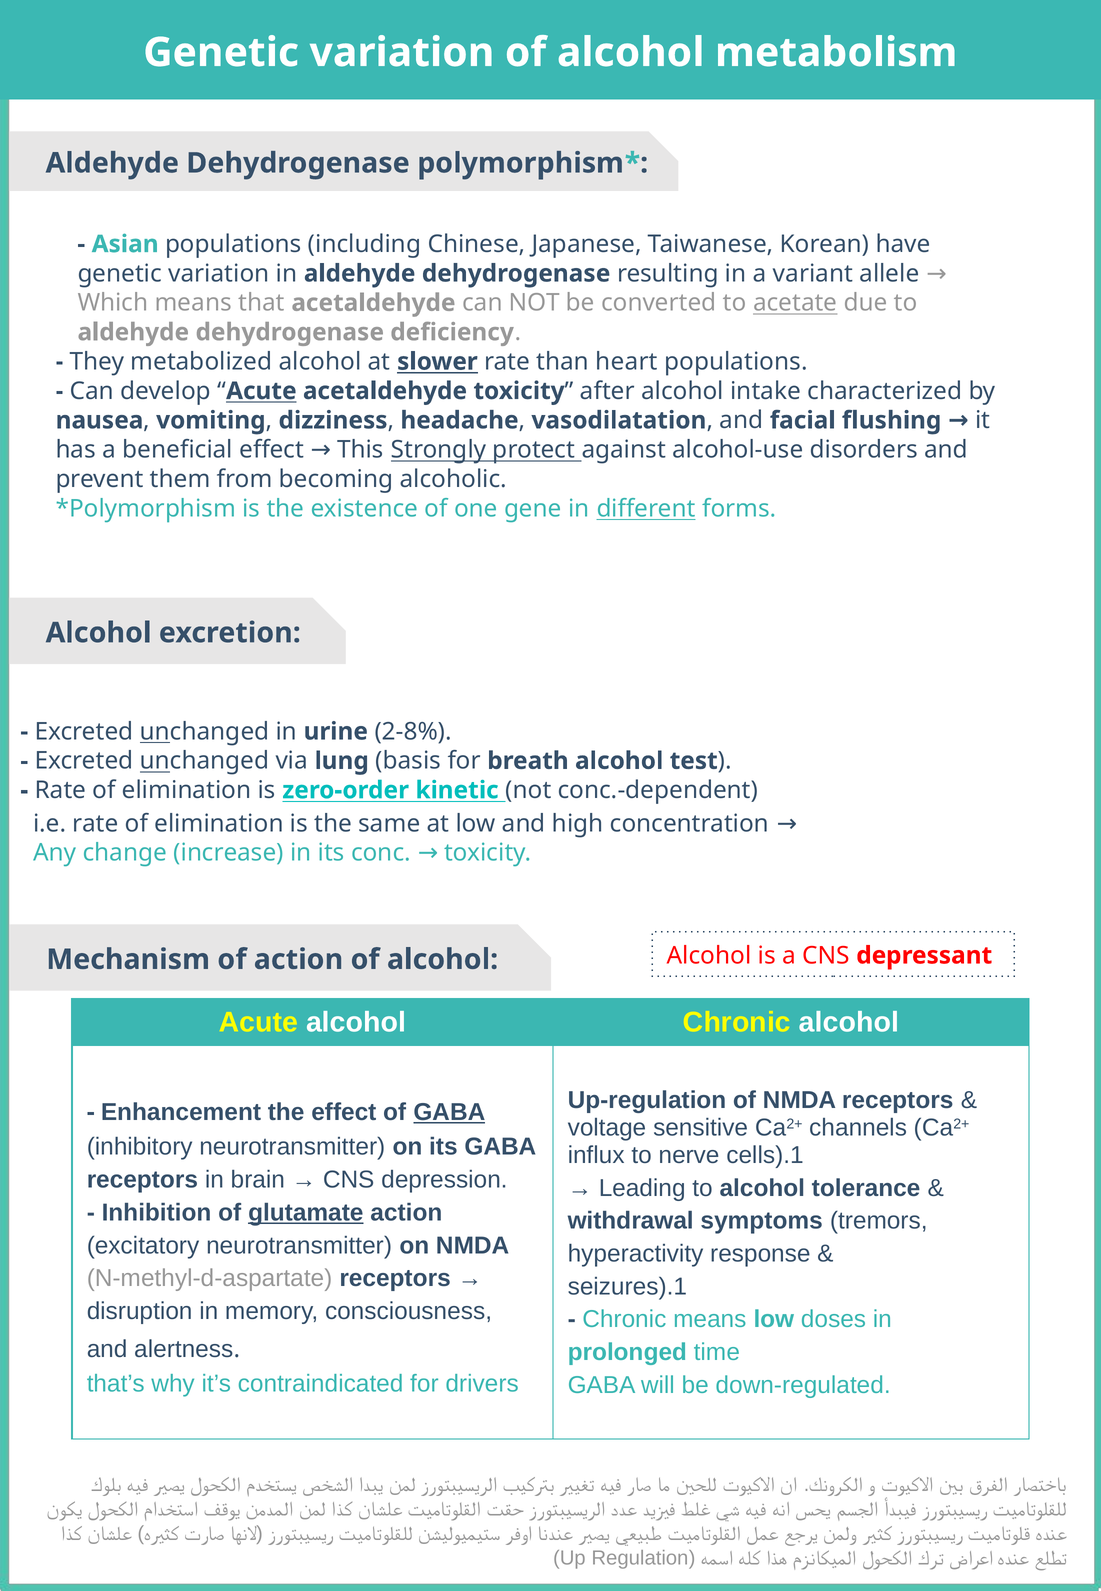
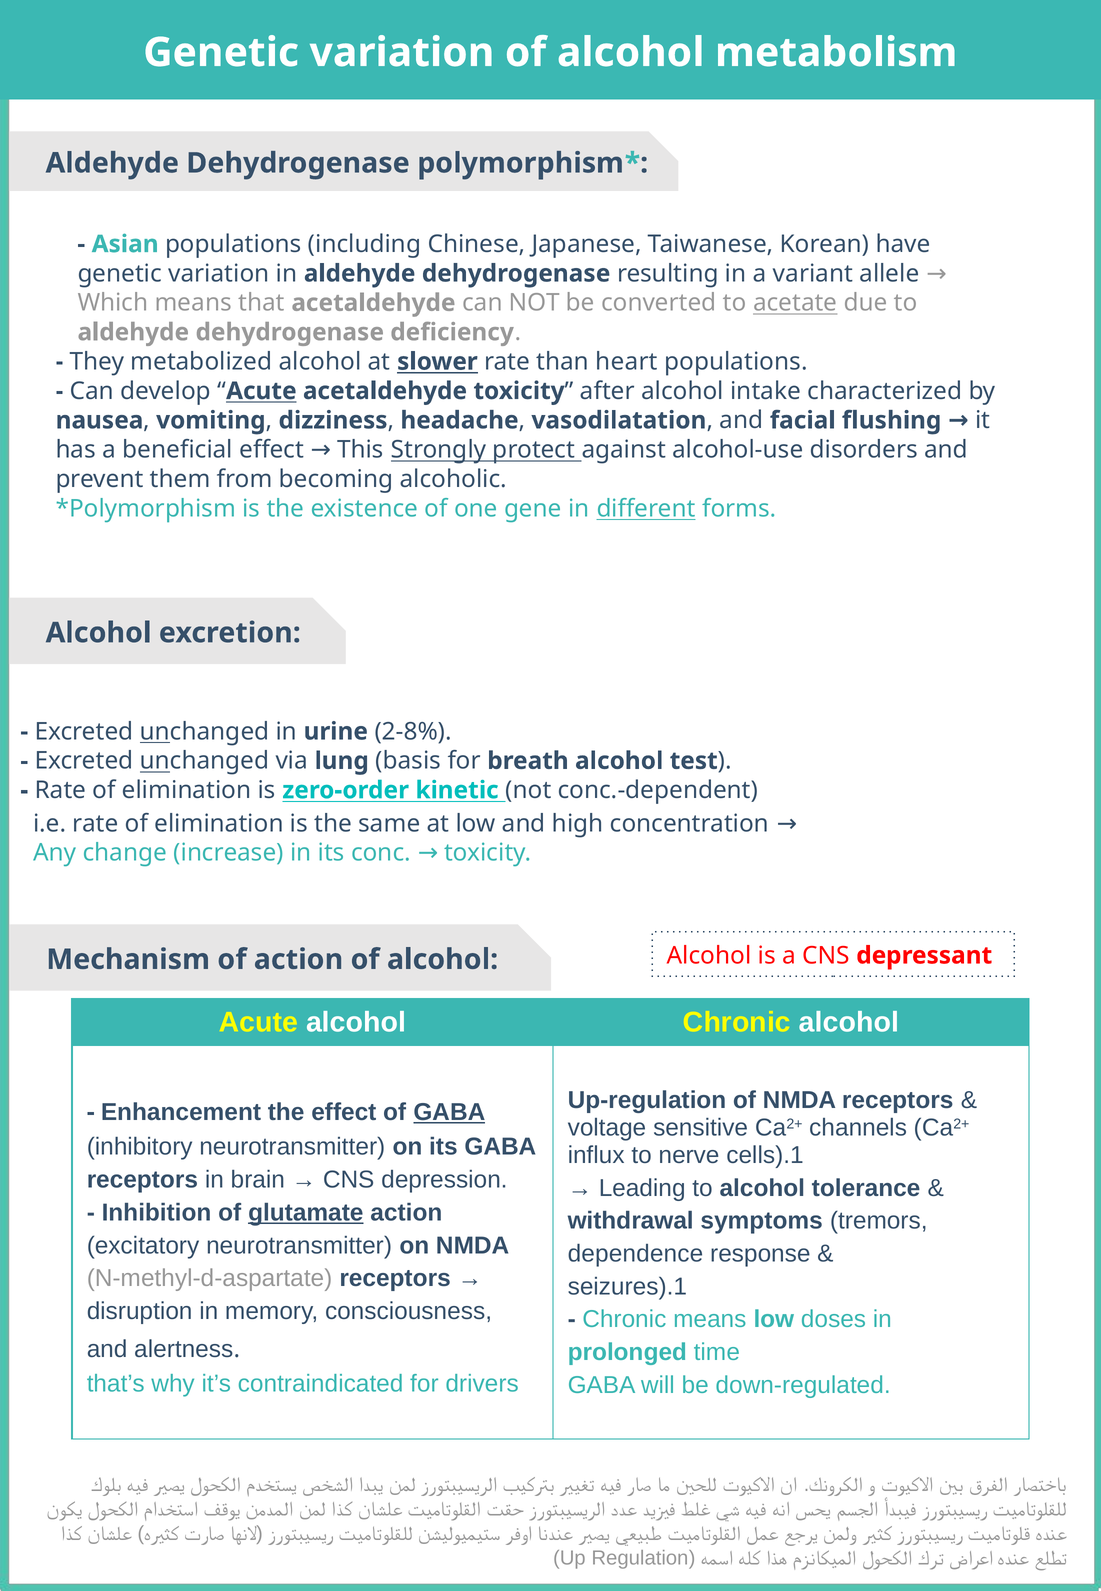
hyperactivity: hyperactivity -> dependence (635, 1253)
